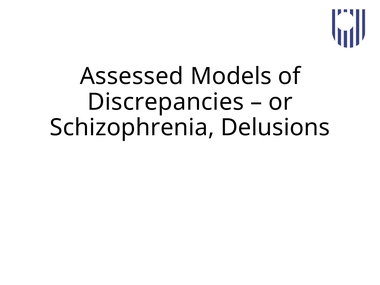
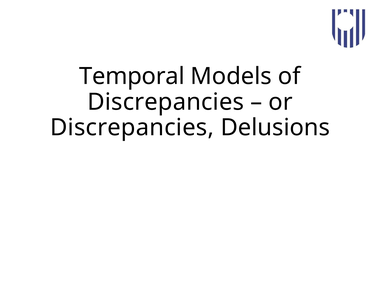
Assessed: Assessed -> Temporal (132, 76)
Schizophrenia: Schizophrenia -> Discrepancies (132, 128)
